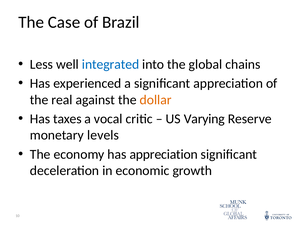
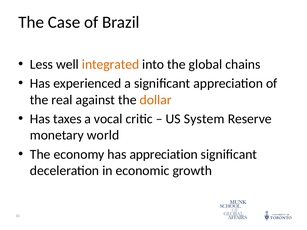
integrated colour: blue -> orange (111, 64)
Varying: Varying -> System (204, 119)
levels: levels -> world (103, 135)
